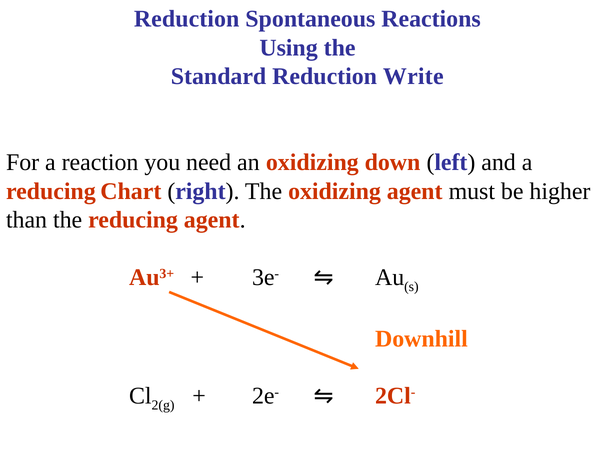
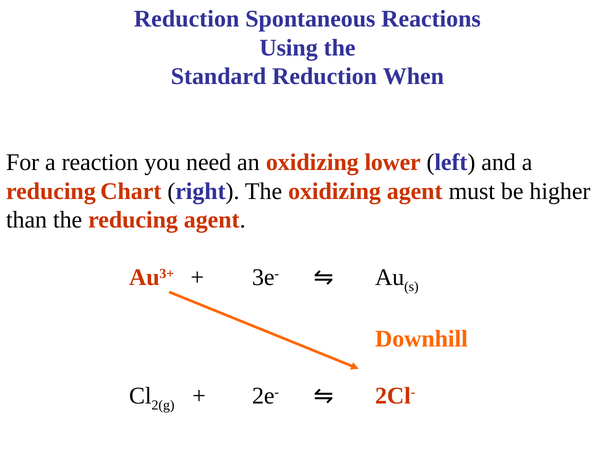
Write: Write -> When (413, 76)
down: down -> lower (393, 163)
